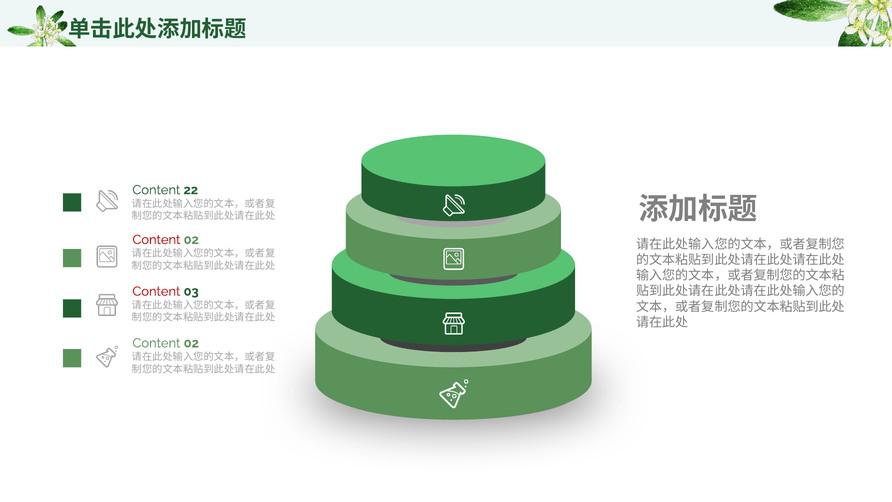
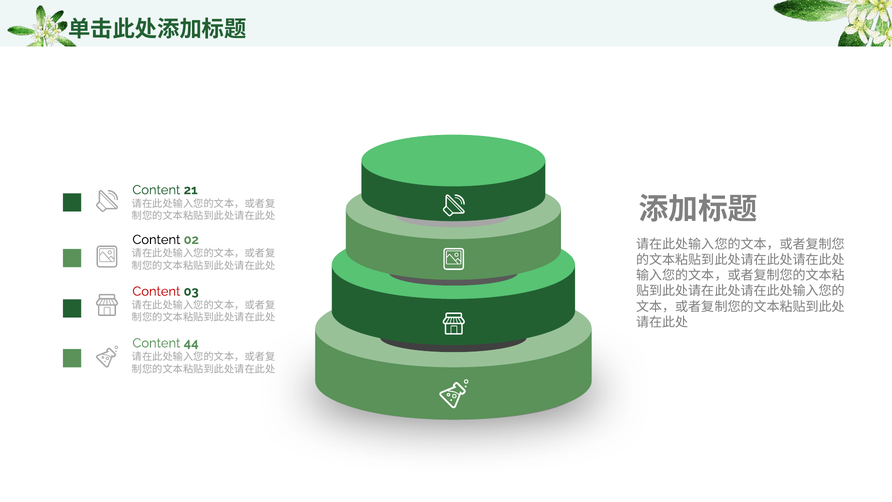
22: 22 -> 21 (191, 190)
Content colour: red -> black (156, 240)
02: 02 -> 44 (191, 343)
